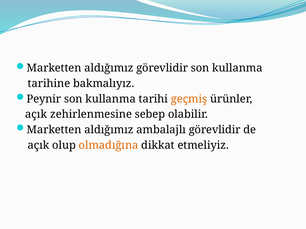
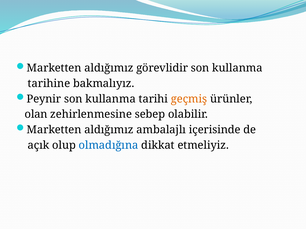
açık: açık -> olan (36, 115)
ambalajlı görevlidir: görevlidir -> içerisinde (215, 130)
olmadığına colour: orange -> blue (109, 146)
